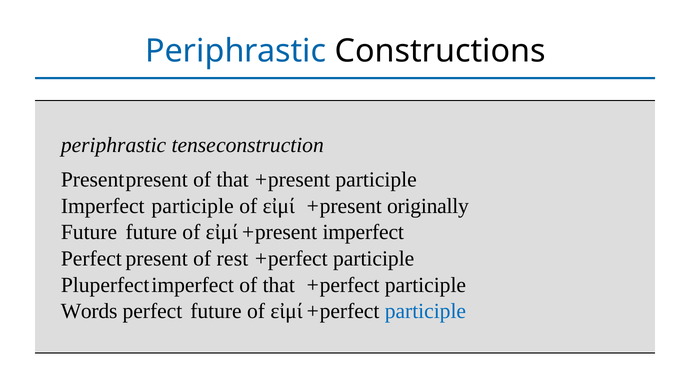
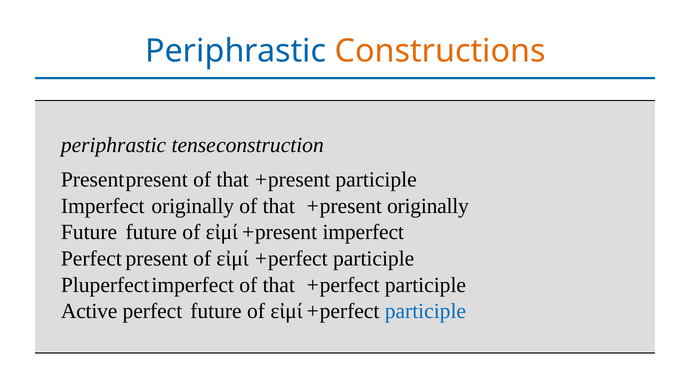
Constructions colour: black -> orange (440, 51)
Imperfect participle: participle -> originally (193, 206)
εἰμί: εἰμί -> that (279, 206)
rest: rest -> εἰμί (233, 259)
Words: Words -> Active (89, 311)
